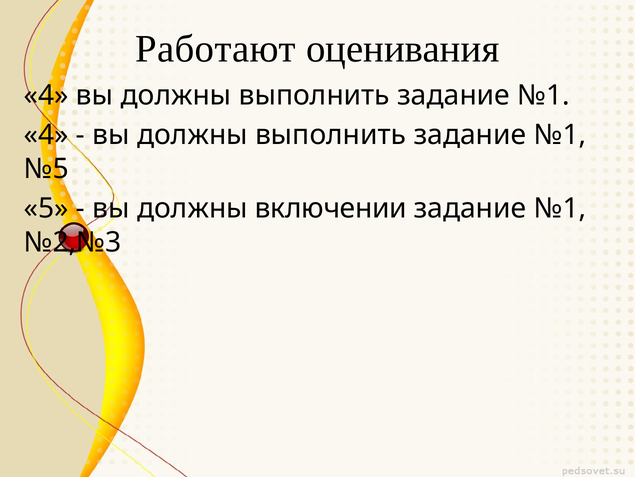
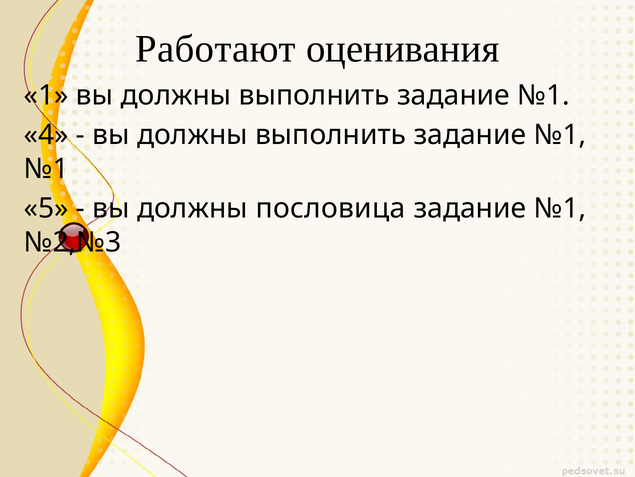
4: 4 -> 1 (46, 95)
№5: №5 -> №1 (46, 169)
включении: включении -> пословица (331, 208)
